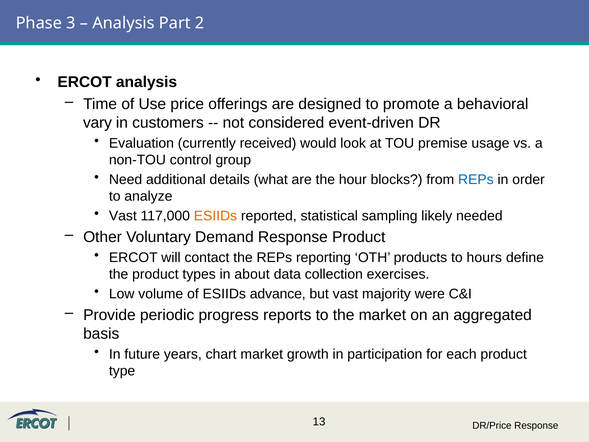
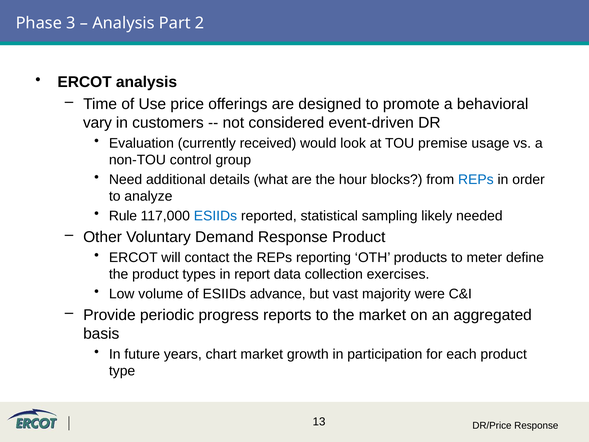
Vast: Vast -> Rule (123, 216)
ESIIDs colour: orange -> blue (215, 216)
hours: hours -> meter (484, 257)
about: about -> report (252, 274)
